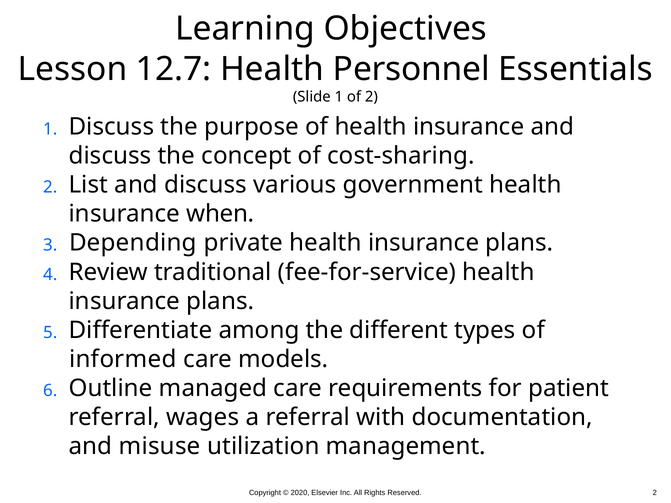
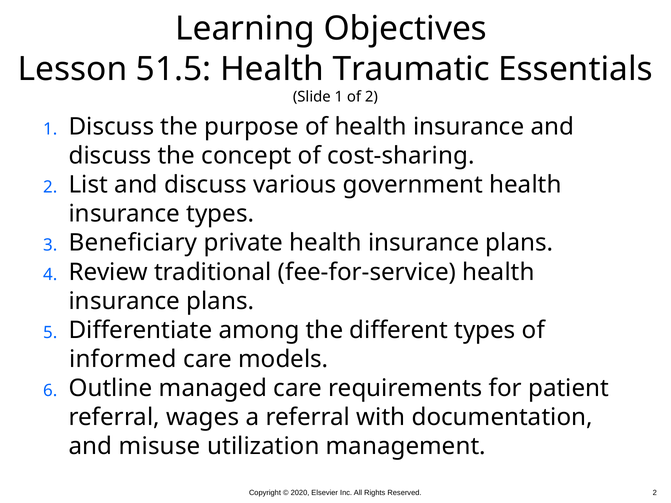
12.7: 12.7 -> 51.5 (174, 69)
Personnel: Personnel -> Traumatic (411, 69)
insurance when: when -> types (220, 214)
Depending: Depending -> Beneficiary (133, 243)
